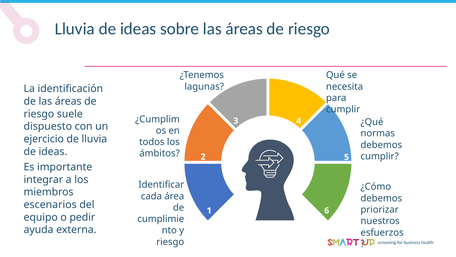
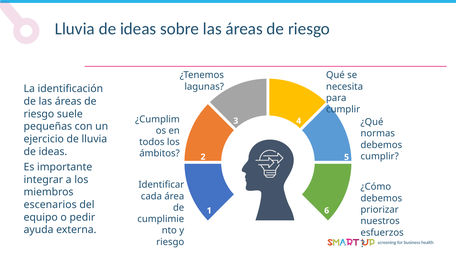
dispuesto: dispuesto -> pequeñas (48, 126)
